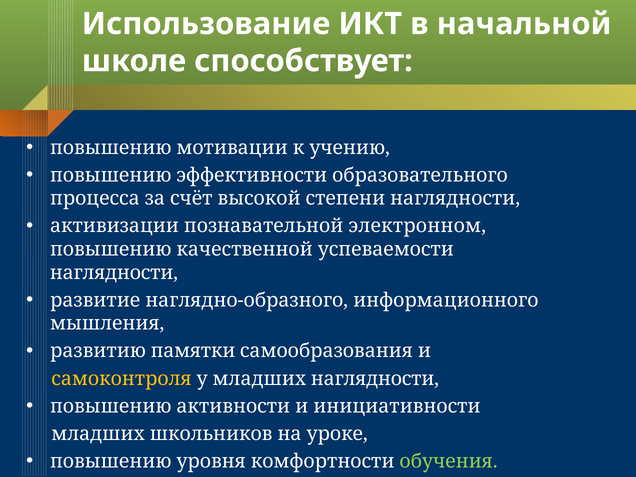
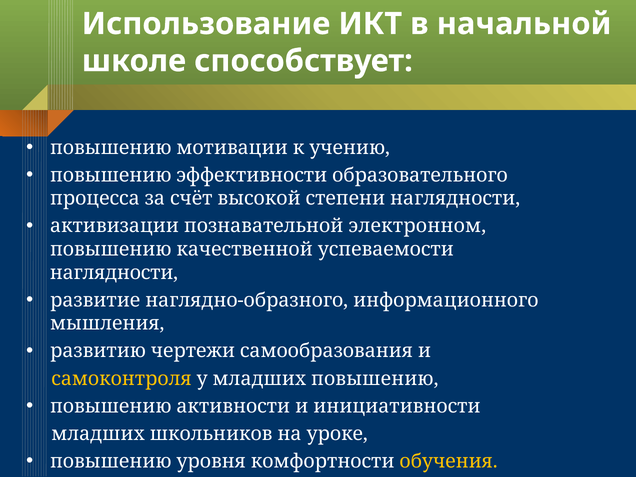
памятки: памятки -> чертежи (193, 351)
младших наглядности: наглядности -> повышению (375, 379)
обучения colour: light green -> yellow (449, 461)
